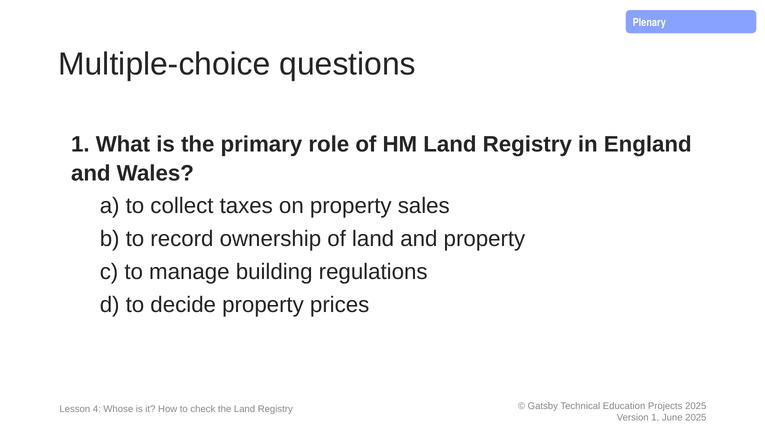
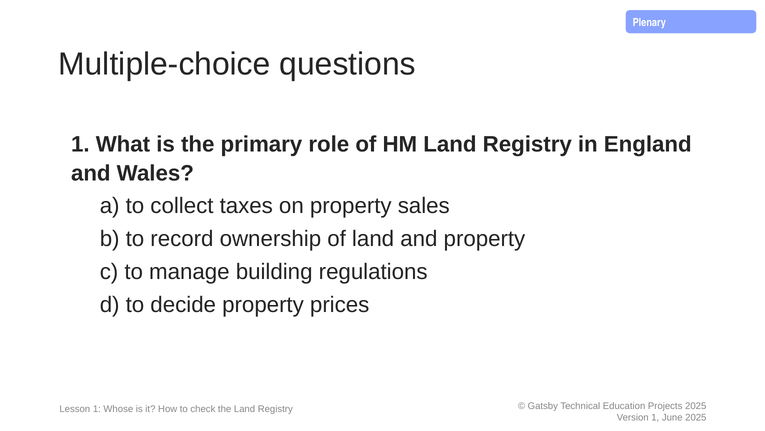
Lesson 4: 4 -> 1 (97, 408)
